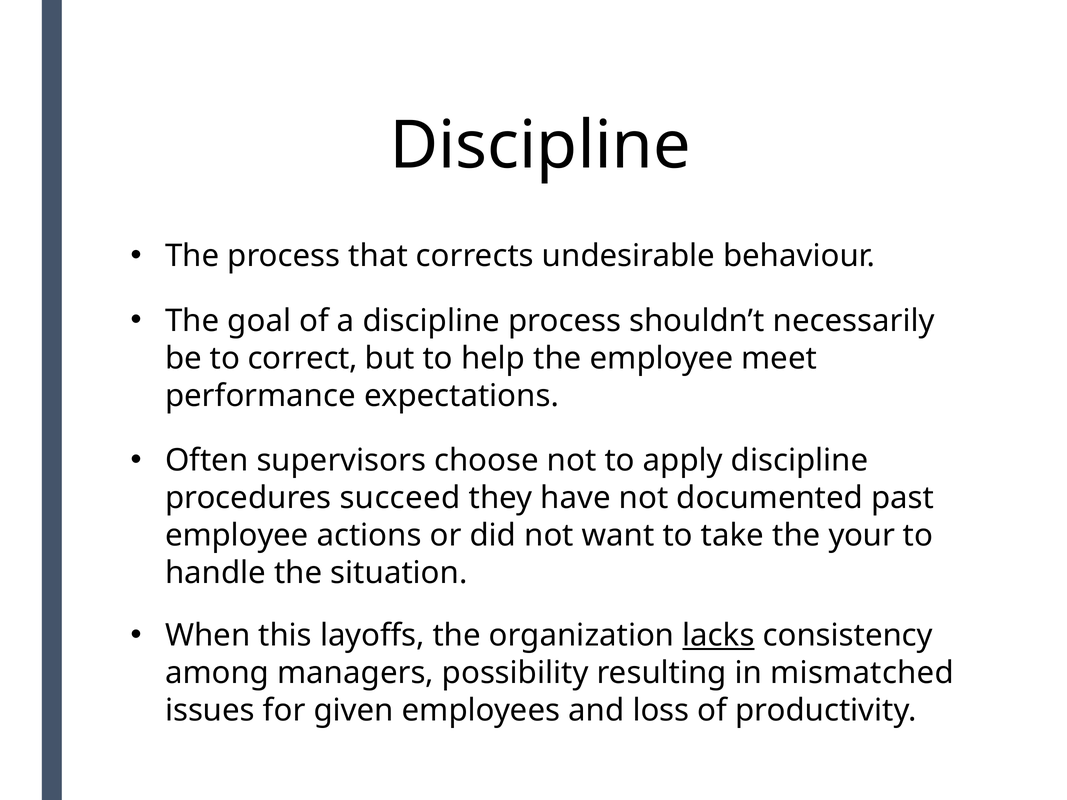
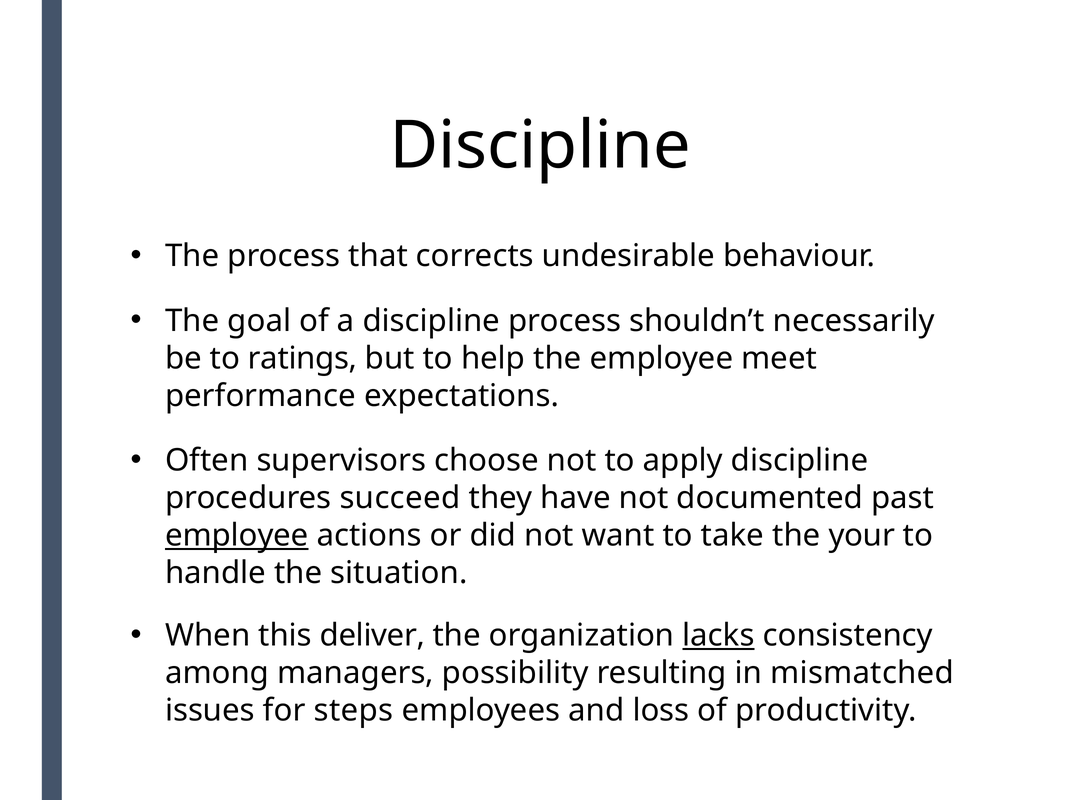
correct: correct -> ratings (303, 358)
employee underline: none -> present (237, 536)
layoffs: layoffs -> deliver (372, 636)
given: given -> steps (353, 711)
